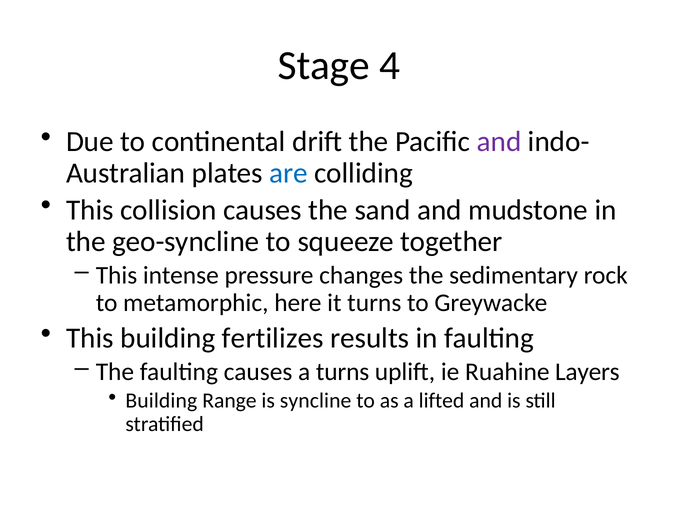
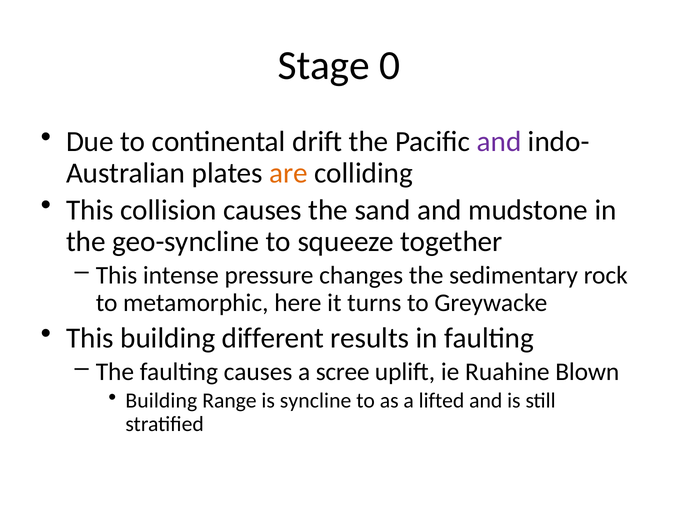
4: 4 -> 0 (390, 66)
are colour: blue -> orange (289, 173)
fertilizes: fertilizes -> different (273, 338)
a turns: turns -> scree (343, 372)
Layers: Layers -> Blown (587, 372)
